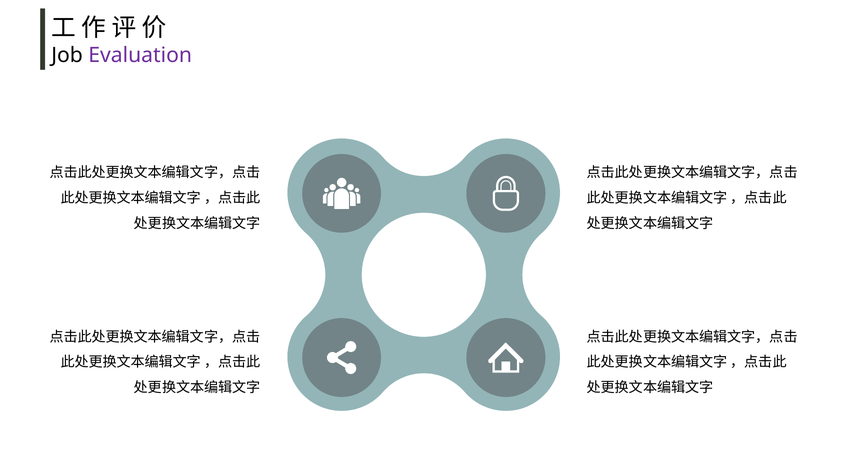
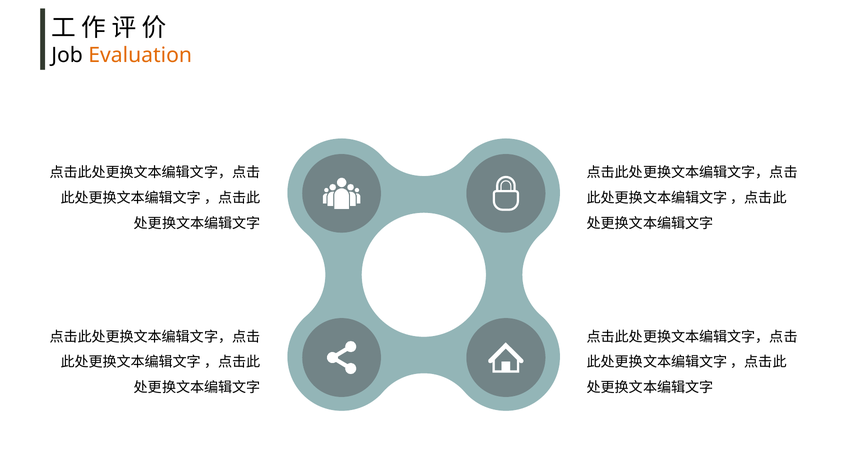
Evaluation colour: purple -> orange (140, 55)
